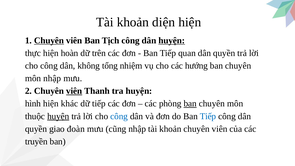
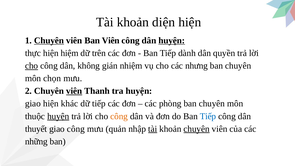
Ban Tịch: Tịch -> Viên (111, 41)
hoàn: hoàn -> hiệm (70, 53)
quan: quan -> dành (187, 53)
cho underline: none -> present (32, 66)
tổng: tổng -> gián (110, 66)
hướng: hướng -> nhưng (197, 66)
môn nhập: nhập -> chọn (52, 78)
hình: hình -> giao (33, 104)
ban underline: present -> none (190, 104)
công colour: blue -> orange (119, 116)
quyền: quyền -> thuyết (36, 129)
giao đoàn: đoàn -> công (76, 129)
cũng: cũng -> quản (116, 129)
tài underline: none -> present (153, 129)
chuyên underline: none -> present (197, 129)
truyền: truyền -> những (36, 141)
